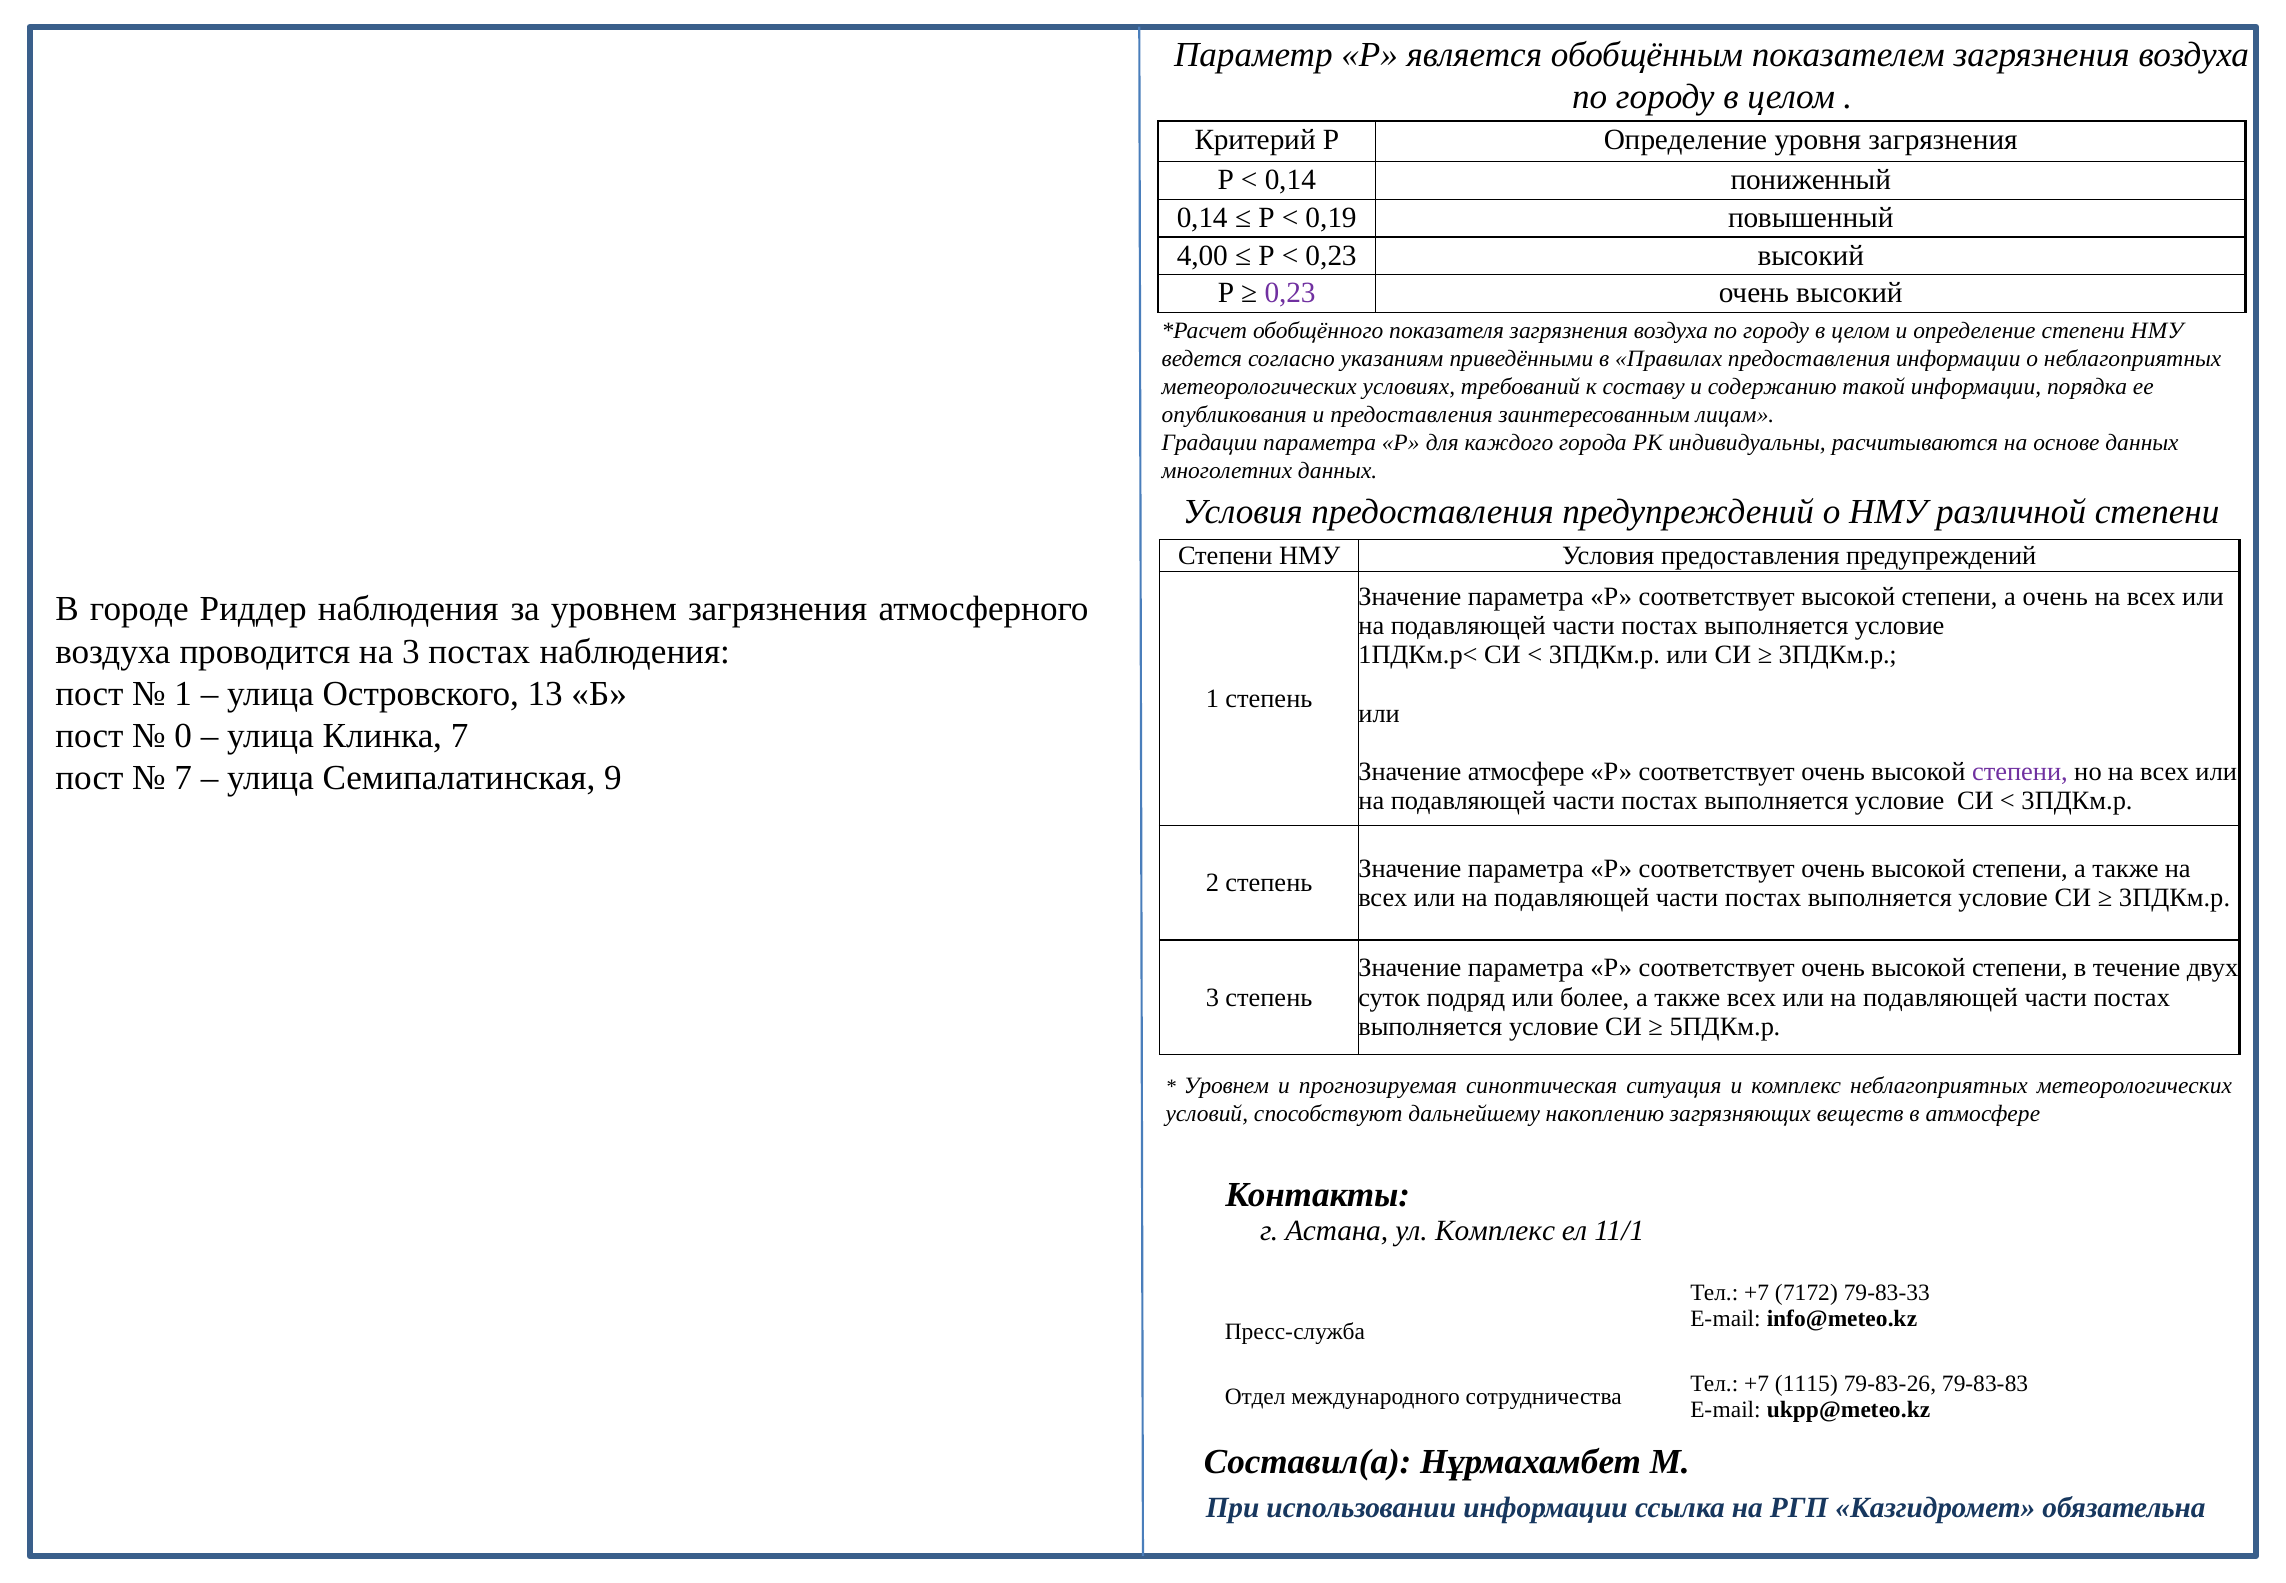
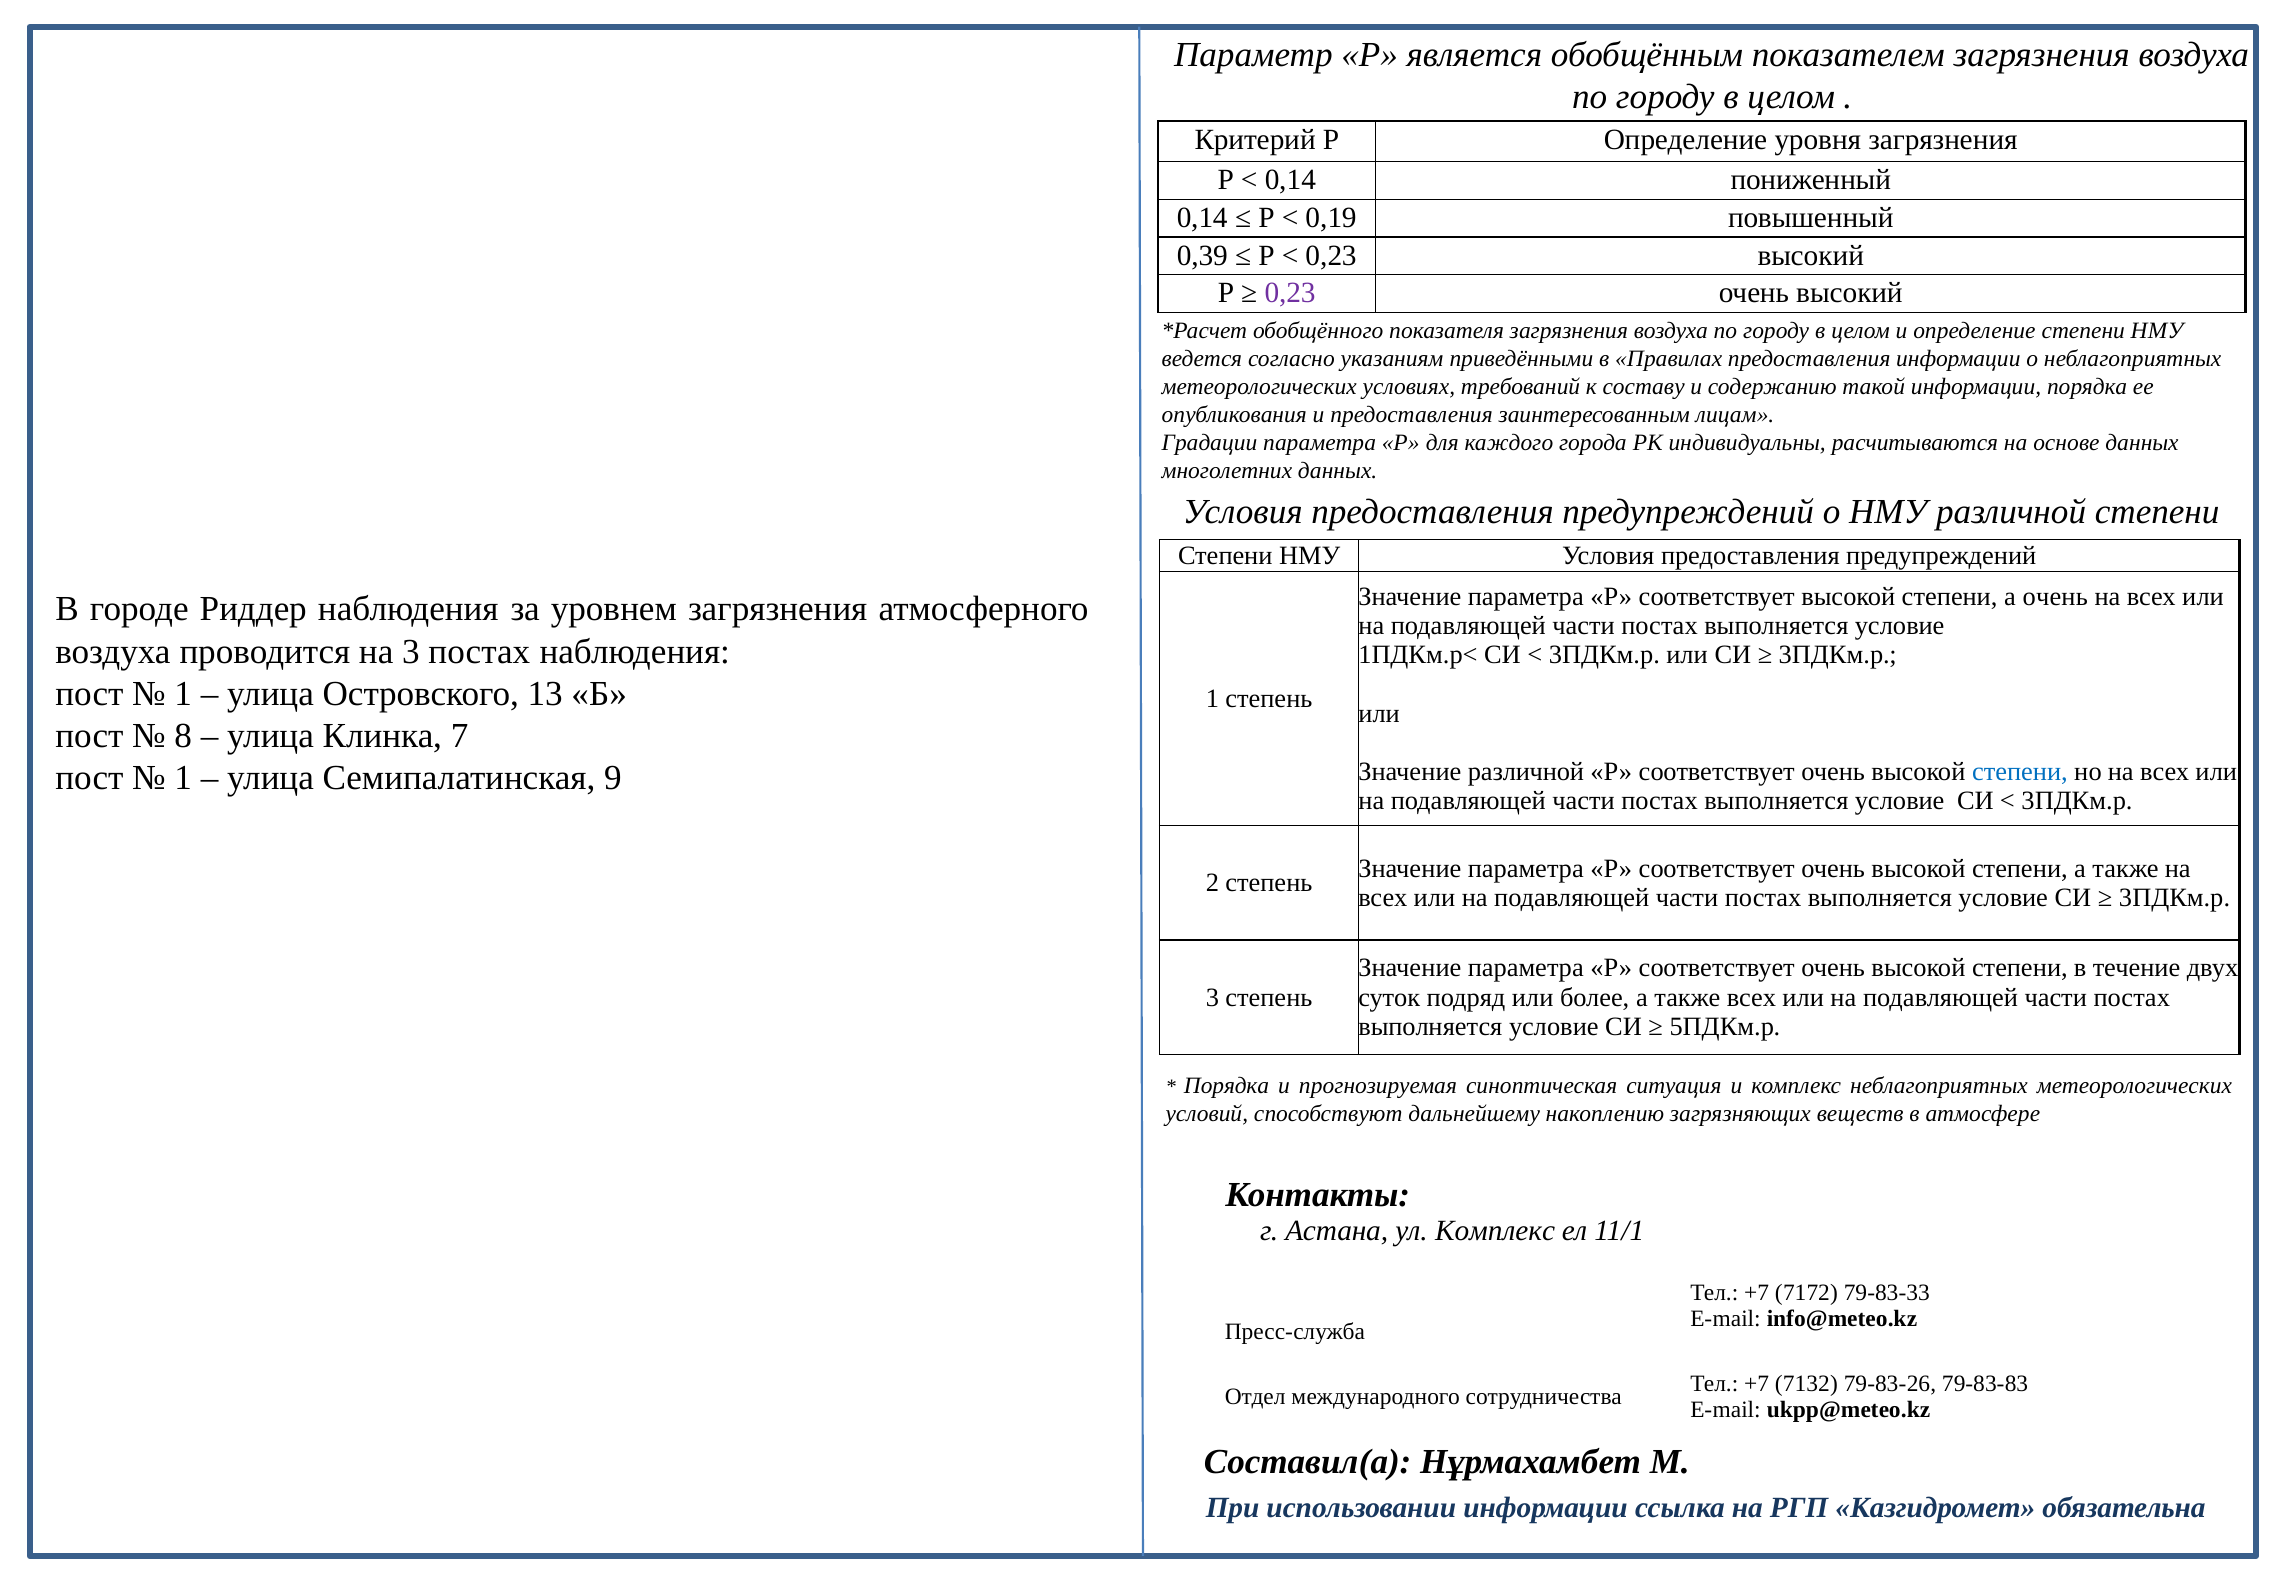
4,00: 4,00 -> 0,39 (1202, 255)
0: 0 -> 8 (183, 736)
Значение атмосфере: атмосфере -> различной (1526, 772)
степени colour: purple -> blue (2020, 772)
7: 7 -> 1 (183, 778)
Уровнем: Уровнем -> Порядка (1227, 1085)
1115: 1115 -> 7132 (1806, 1383)
